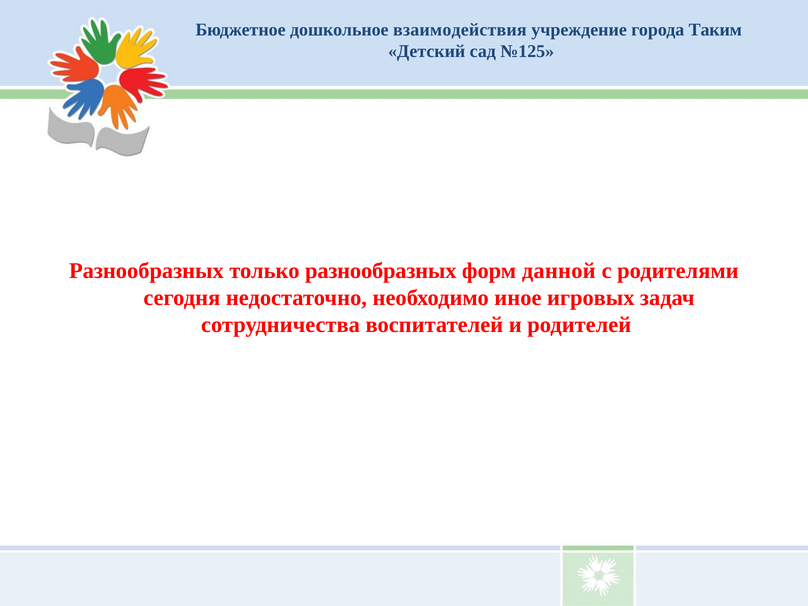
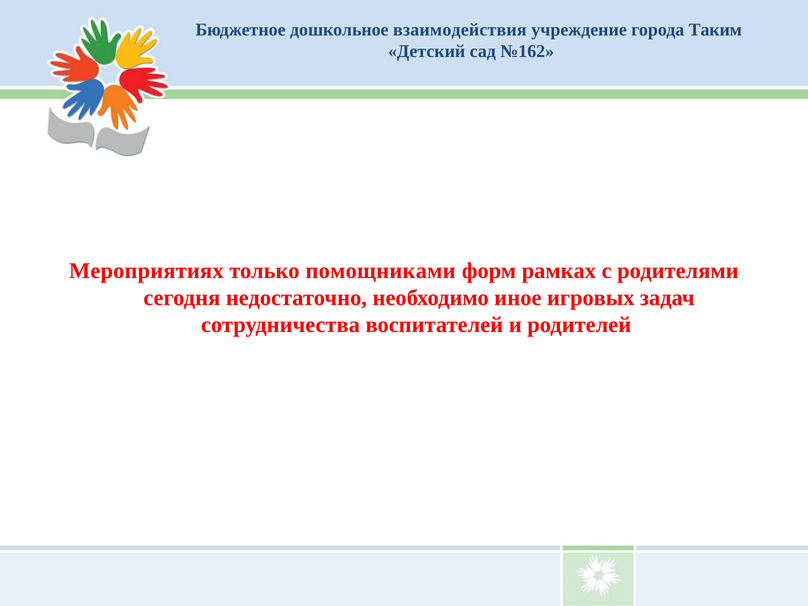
№125: №125 -> №162 (527, 51)
Разнообразных: Разнообразных -> Мероприятиях (146, 271)
только разнообразных: разнообразных -> помощниками (381, 271)
данной: данной -> рамках (559, 271)
